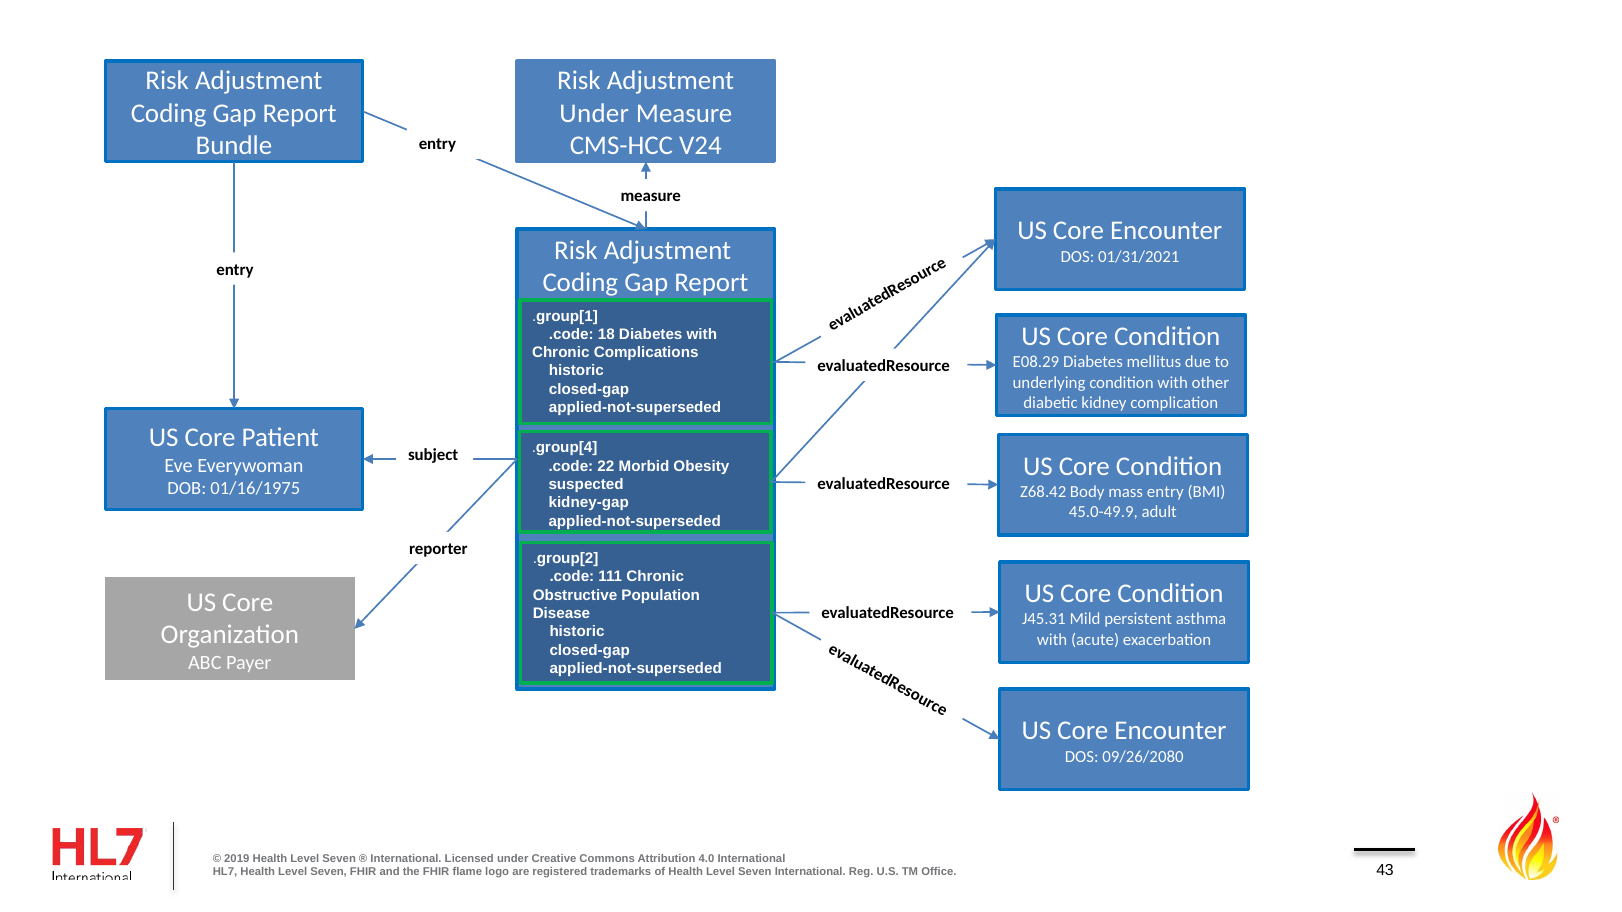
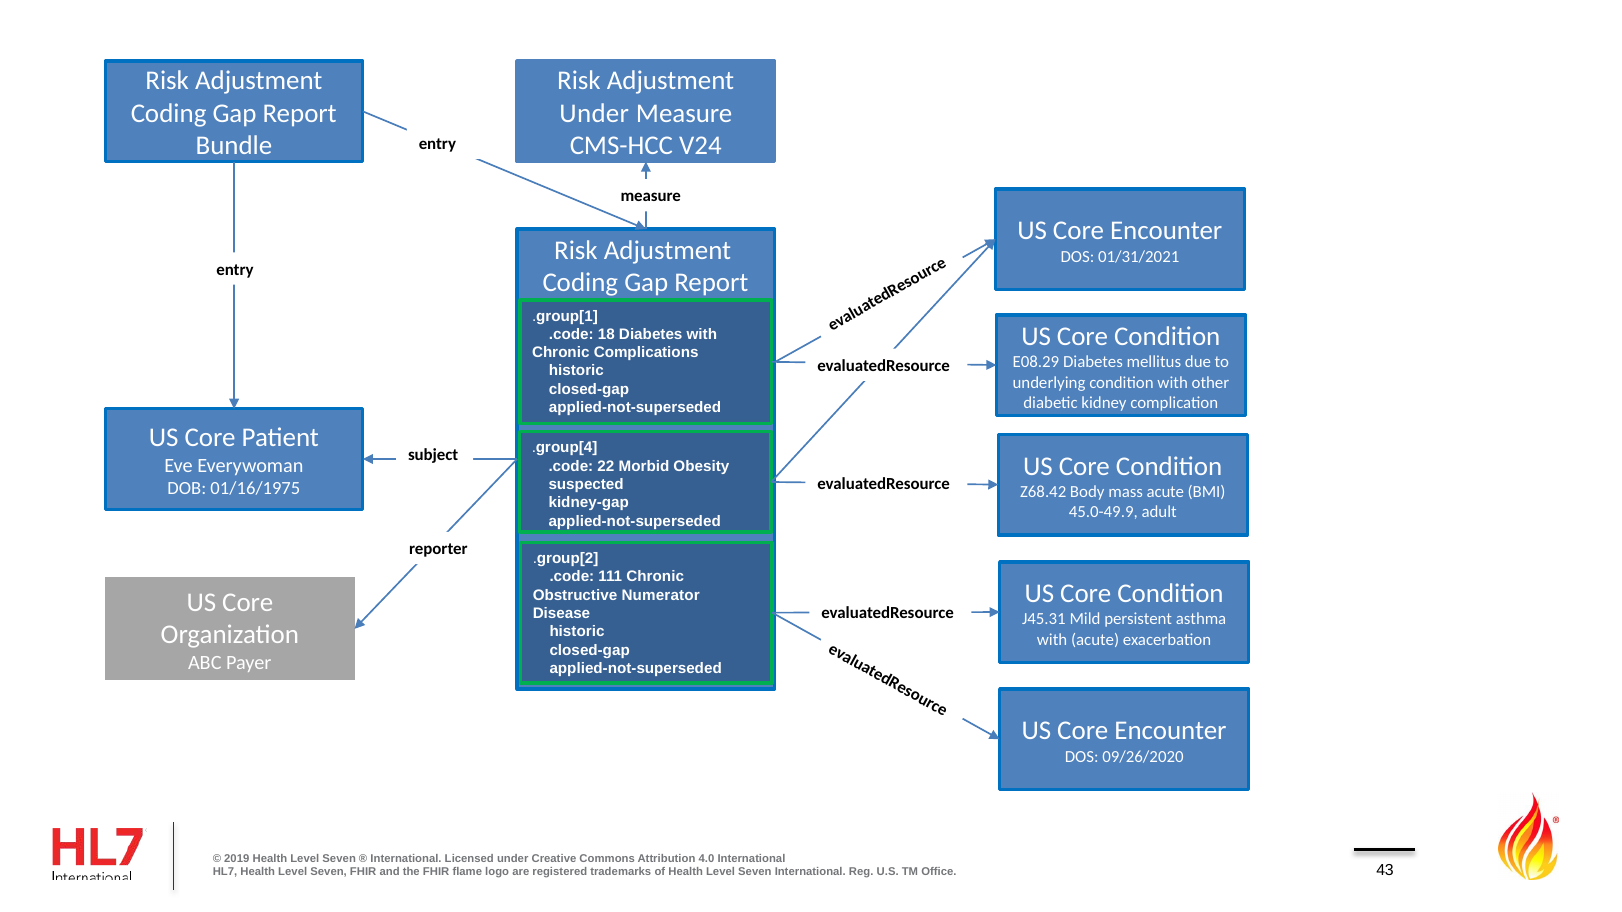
mass entry: entry -> acute (1165, 492)
Population: Population -> Numerator (661, 595)
09/26/2080: 09/26/2080 -> 09/26/2020 (1143, 757)
